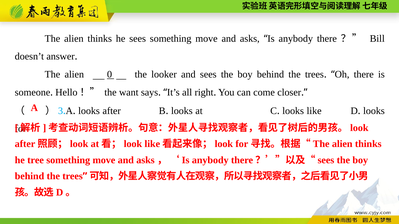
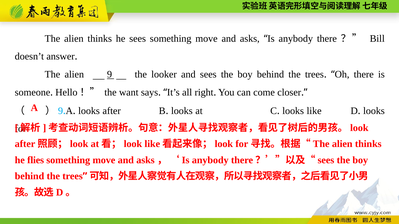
alien 0: 0 -> 9 (110, 75)
3: 3 -> 9 (61, 111)
tree: tree -> flies (36, 160)
